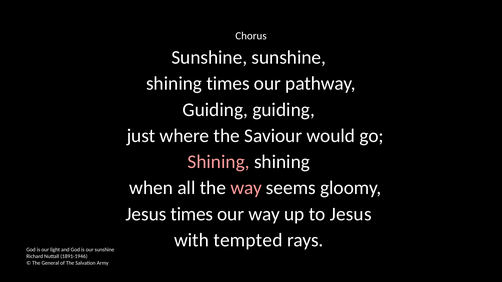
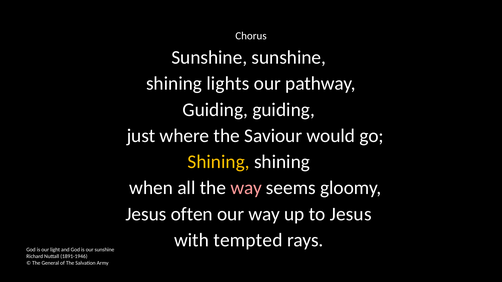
shining times: times -> lights (228, 84)
Shining colour: pink -> yellow (219, 162)
Jesus times: times -> often (192, 214)
